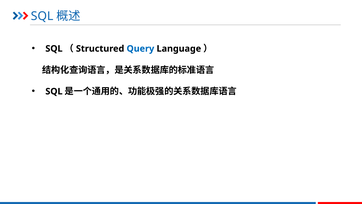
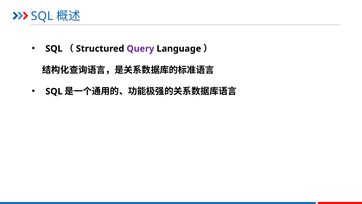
Query colour: blue -> purple (140, 49)
